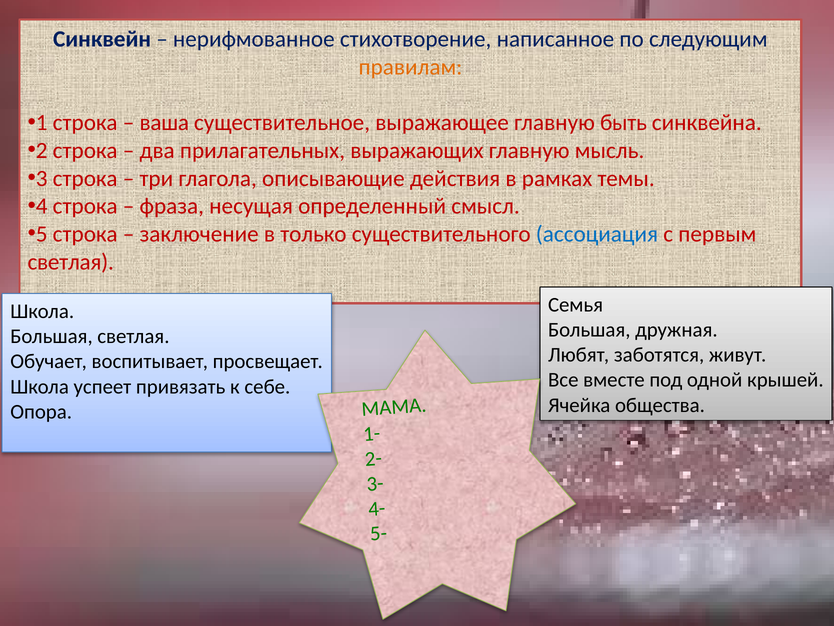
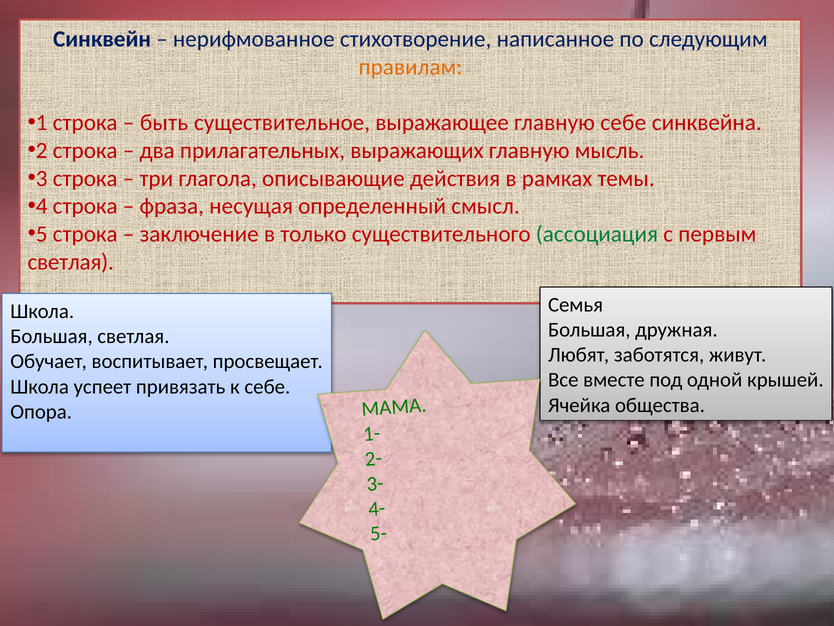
ваша: ваша -> быть (164, 123)
главную быть: быть -> себе (623, 123)
ассоциация colour: blue -> green (597, 234)
